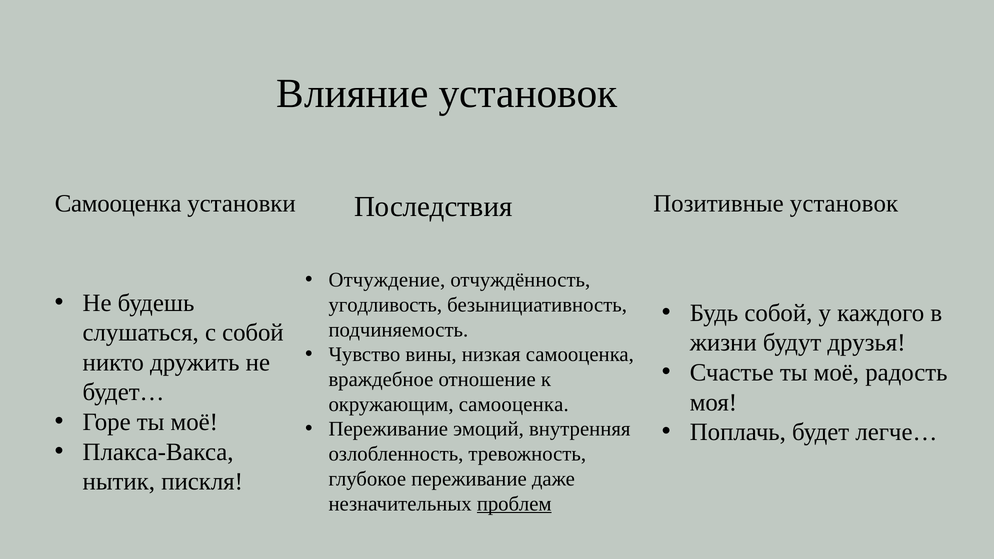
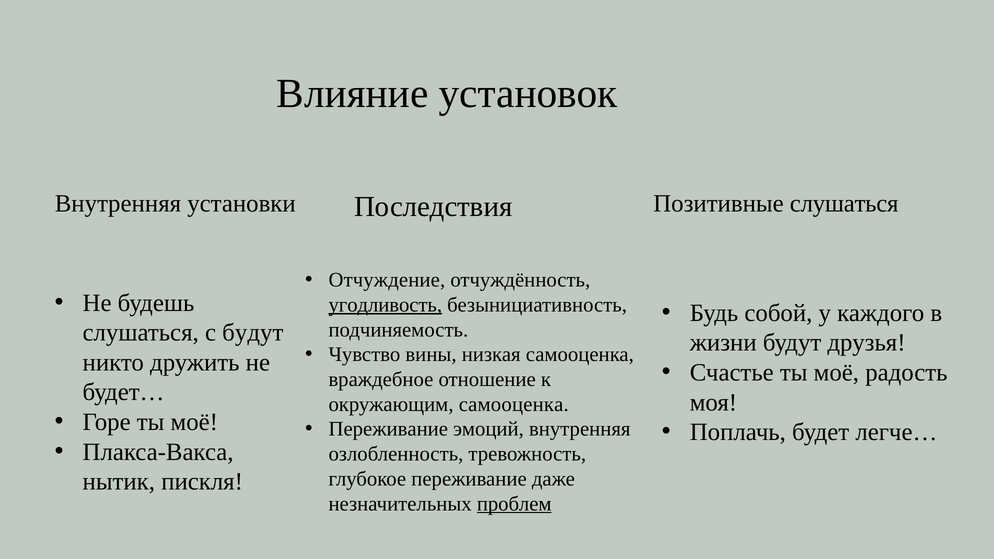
Самооценка: Самооценка -> Внутренняя (118, 204)
Позитивные установок: установок -> слушаться (844, 204)
угодливость underline: none -> present (385, 305)
с собой: собой -> будут (253, 333)
